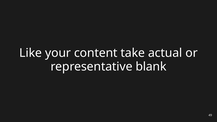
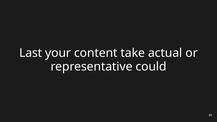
Like: Like -> Last (31, 53)
blank: blank -> could (151, 67)
